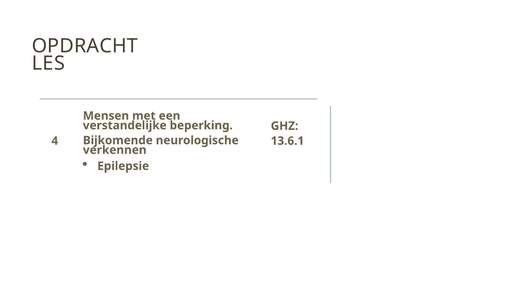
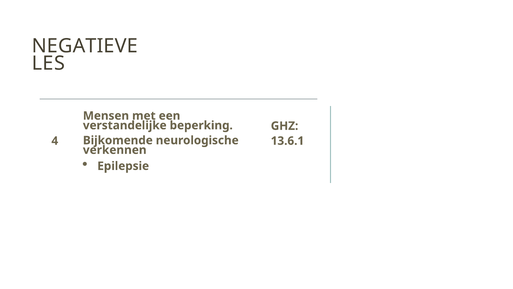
OPDRACHT: OPDRACHT -> NEGATIEVE (85, 46)
